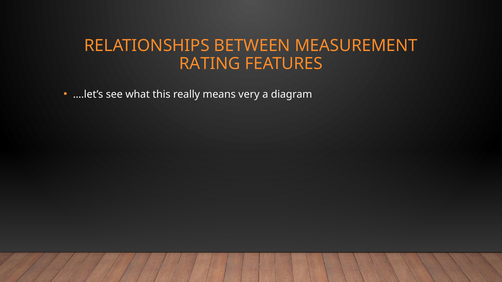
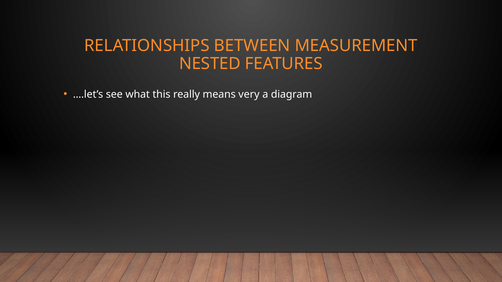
RATING: RATING -> NESTED (210, 64)
